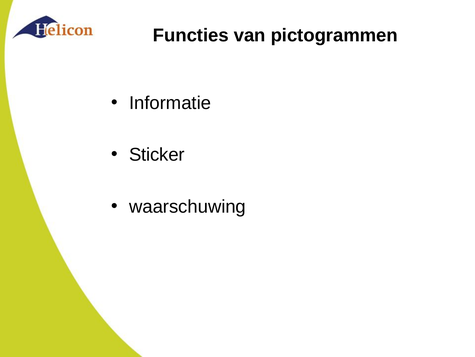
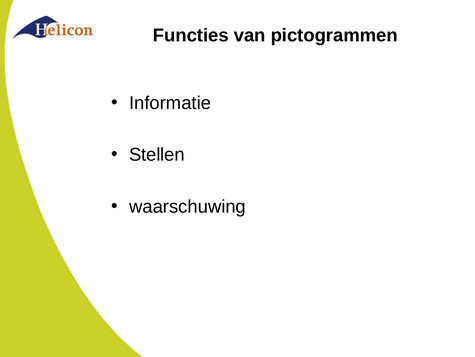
Sticker: Sticker -> Stellen (157, 155)
